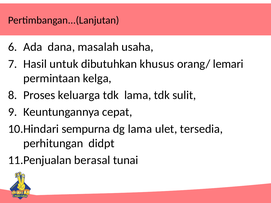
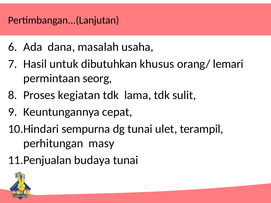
kelga: kelga -> seorg (97, 78)
keluarga: keluarga -> kegiatan (79, 95)
dg lama: lama -> tunai (140, 129)
tersedia: tersedia -> terampil (202, 129)
didpt: didpt -> masy (101, 143)
berasal: berasal -> budaya (92, 160)
